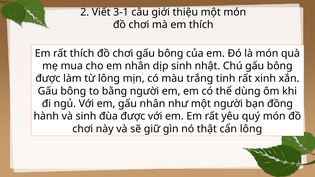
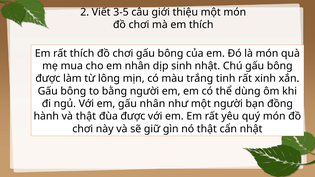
3-1: 3-1 -> 3-5 (121, 12)
và sinh: sinh -> thật (86, 116)
cẩn lông: lông -> nhật (251, 129)
